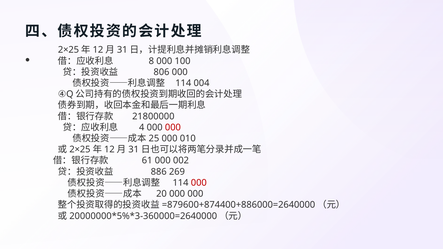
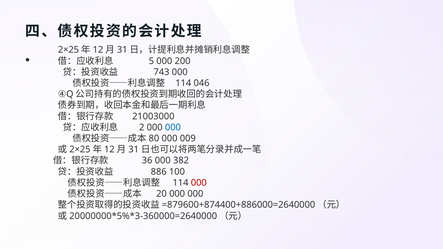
8: 8 -> 5 (151, 61)
100: 100 -> 200 (183, 61)
806: 806 -> 743 (161, 72)
004: 004 -> 046 (202, 83)
21800000: 21800000 -> 21003000 (153, 116)
4: 4 -> 2 (142, 127)
000 colour: red -> blue (173, 127)
25: 25 -> 80 (154, 139)
010: 010 -> 009 (188, 139)
61: 61 -> 36 (147, 161)
002: 002 -> 382 (181, 161)
269: 269 -> 100 (177, 172)
